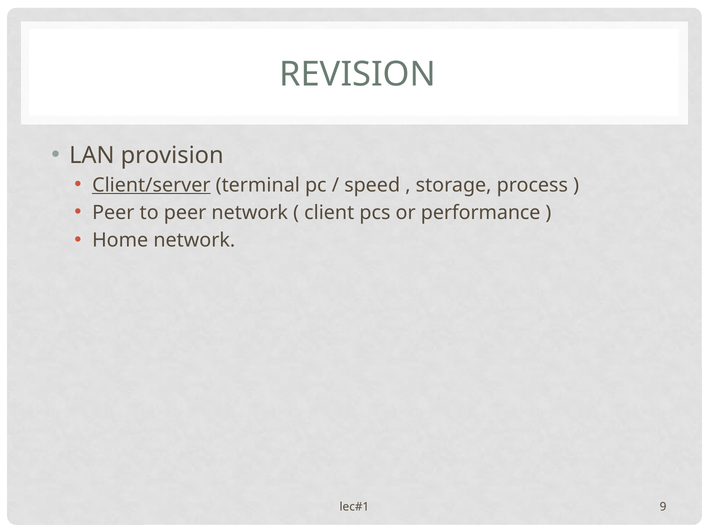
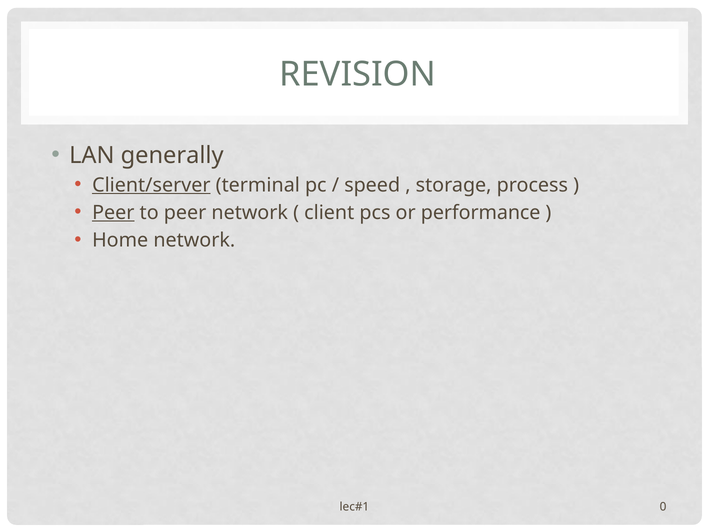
provision: provision -> generally (172, 155)
Peer underline: none -> present (113, 213)
9: 9 -> 0 (663, 507)
